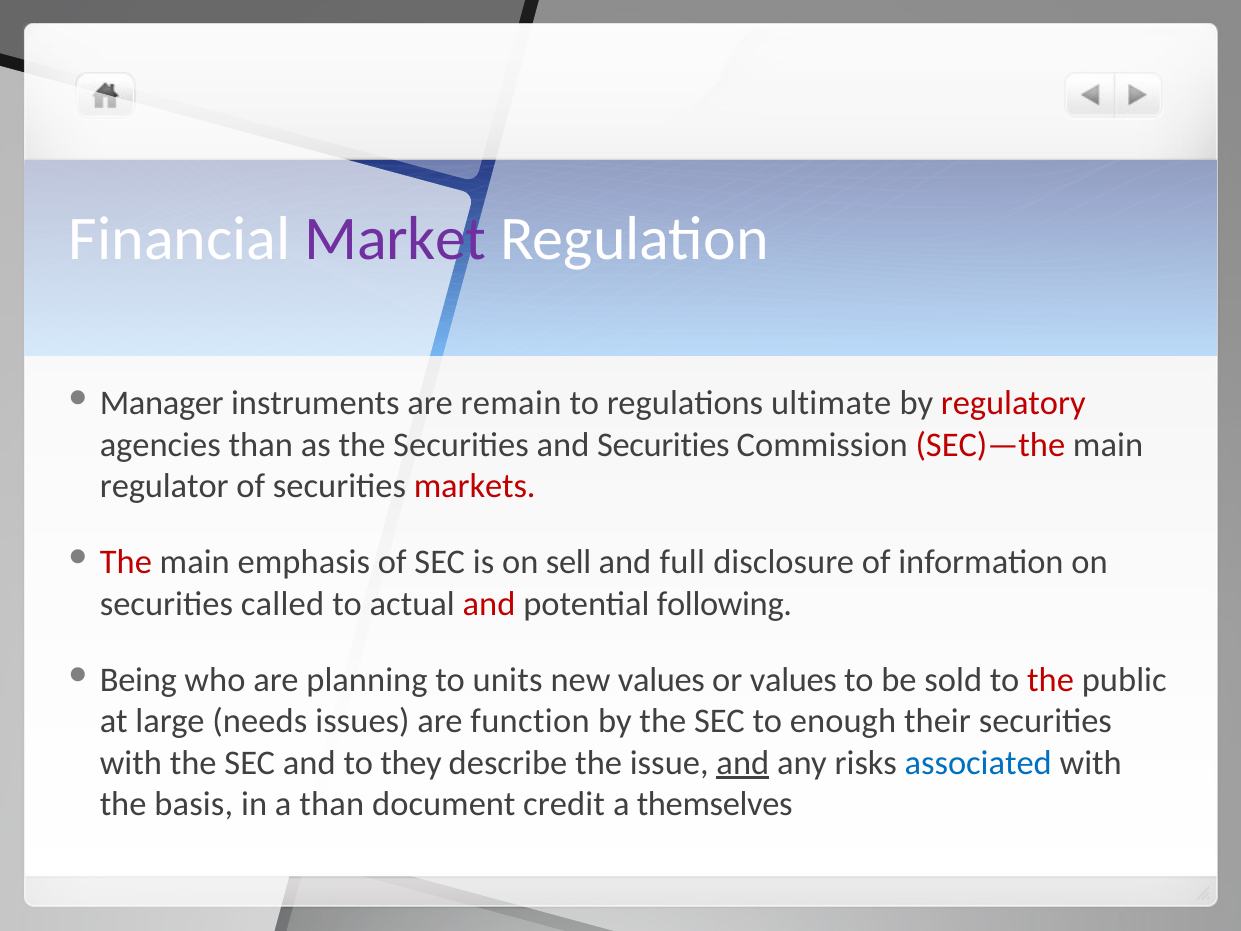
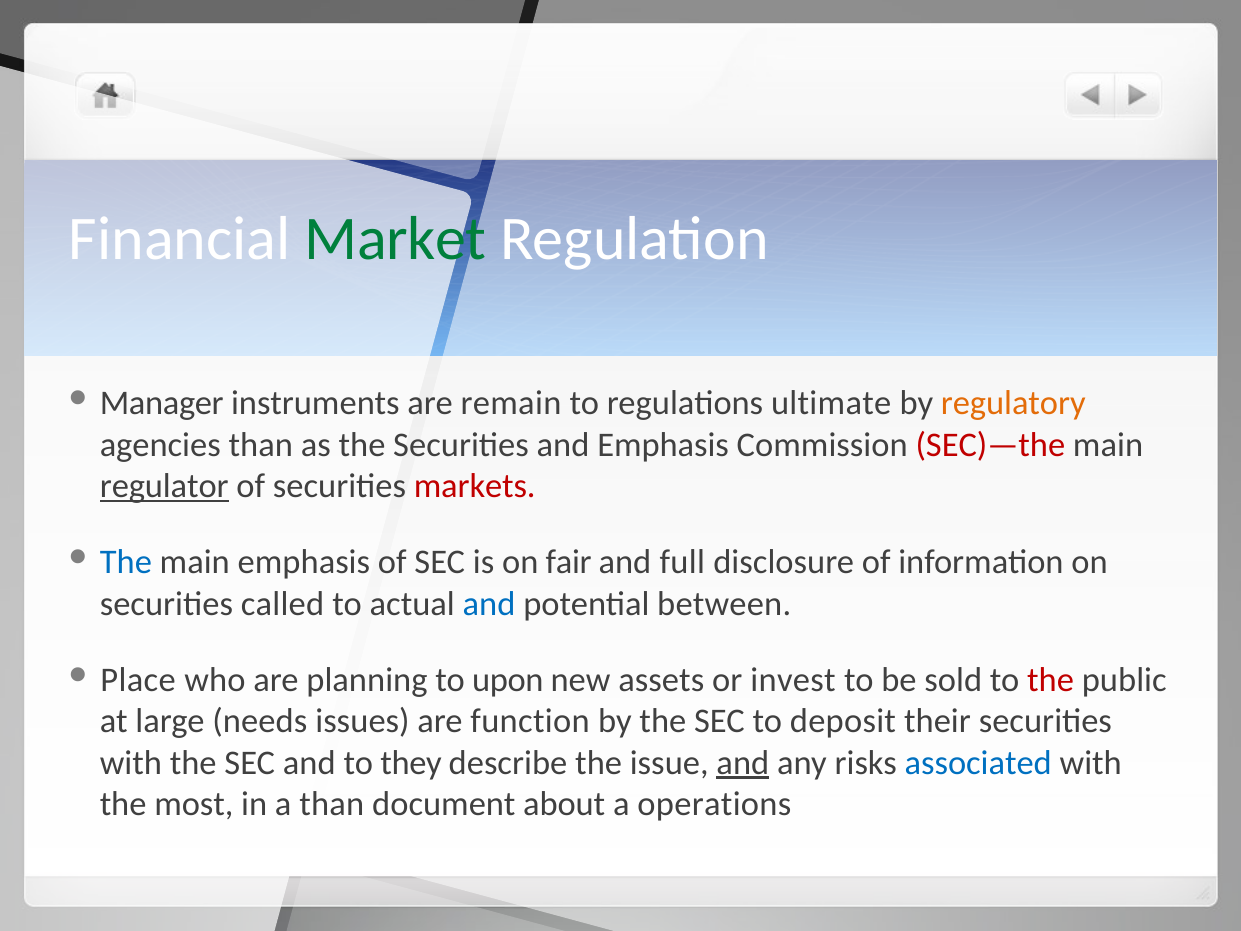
Market colour: purple -> green (396, 239)
regulatory colour: red -> orange (1013, 403)
and Securities: Securities -> Emphasis (663, 445)
regulator underline: none -> present (164, 486)
The colour: red -> blue (126, 562)
sell: sell -> fair (569, 562)
and colour: red -> blue (489, 604)
following: following -> between (724, 604)
Being: Being -> Place (138, 680)
units: units -> upon (508, 680)
new values: values -> assets (661, 680)
or values: values -> invest (793, 680)
enough: enough -> deposit (843, 721)
basis: basis -> most (194, 804)
credit: credit -> about (564, 804)
themselves: themselves -> operations (714, 804)
